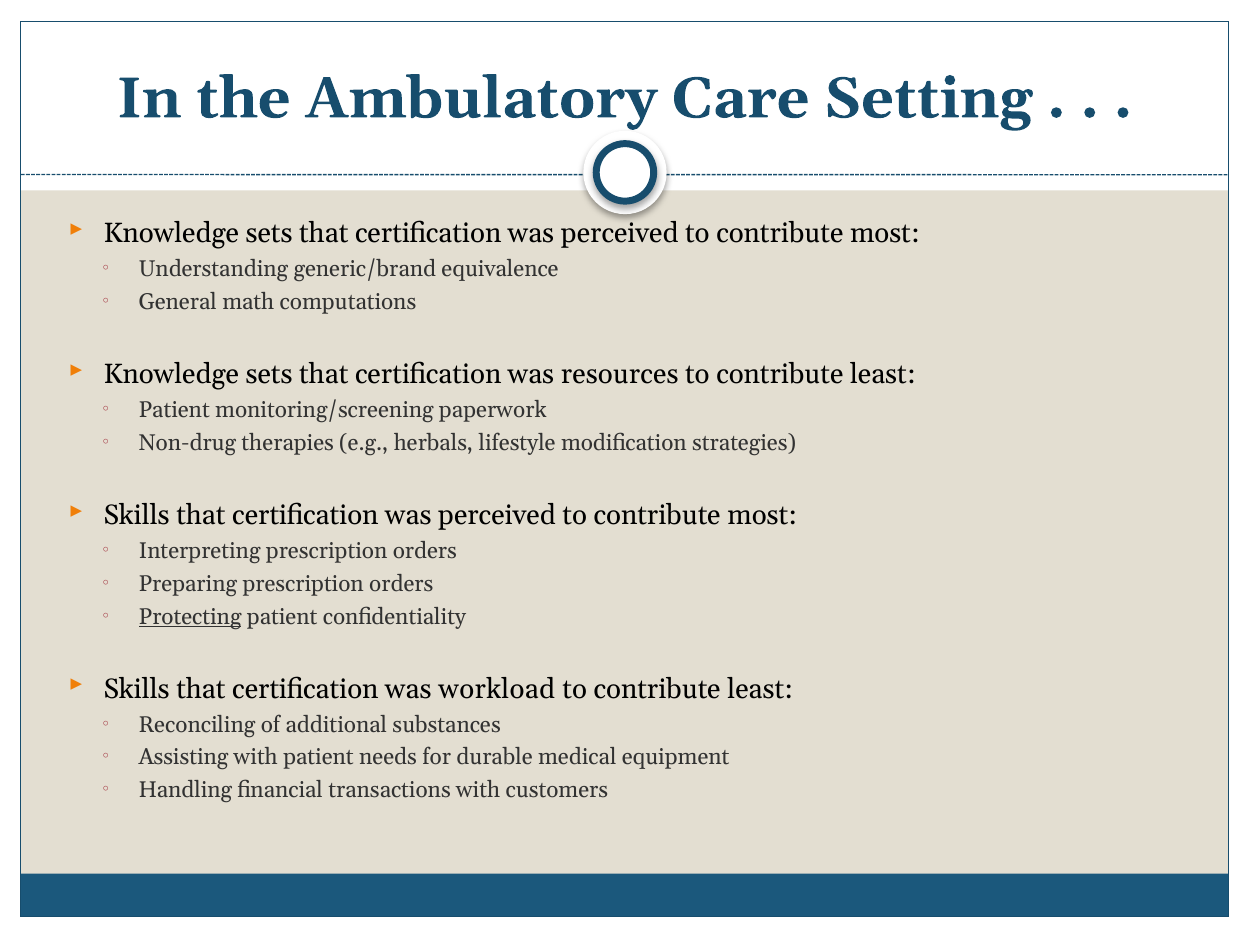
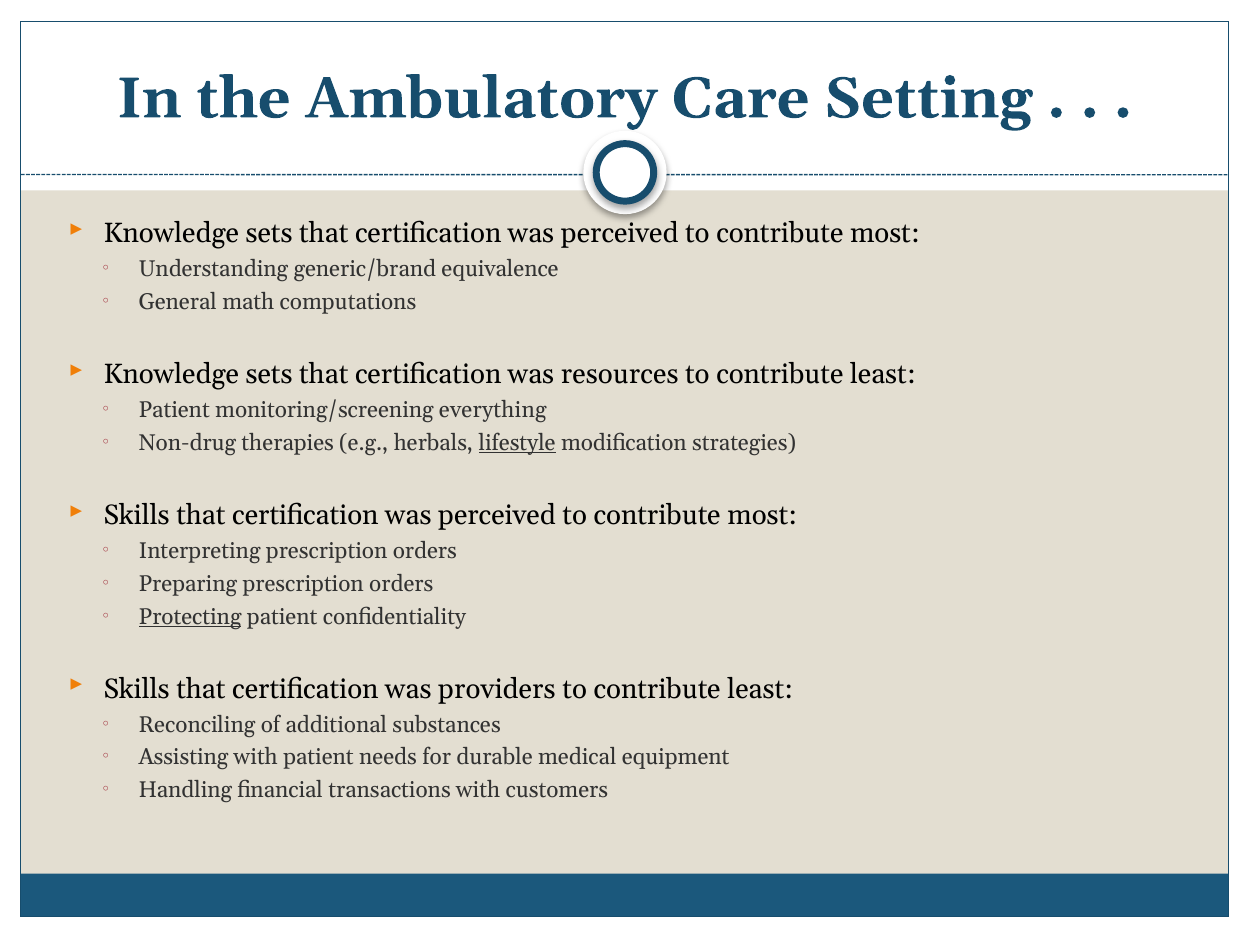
paperwork: paperwork -> everything (493, 410)
lifestyle underline: none -> present (517, 443)
workload: workload -> providers (497, 689)
